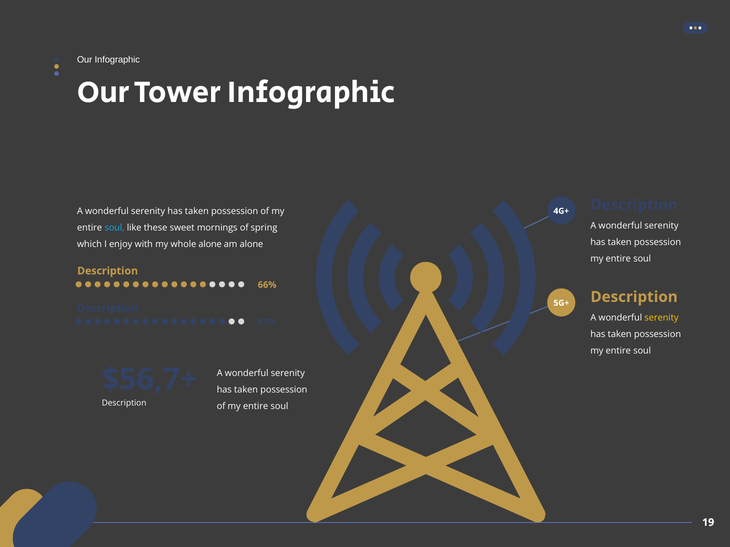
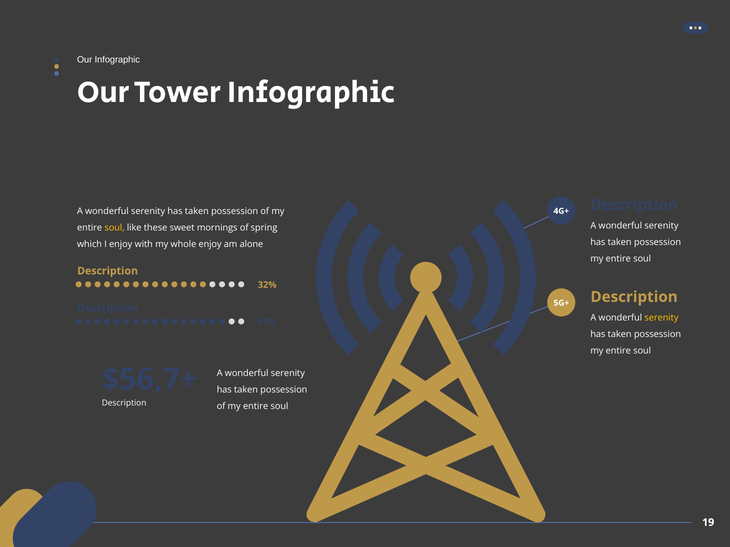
soul colour: light blue -> yellow (115, 228)
whole alone: alone -> enjoy (210, 244)
66%: 66% -> 32% (267, 285)
